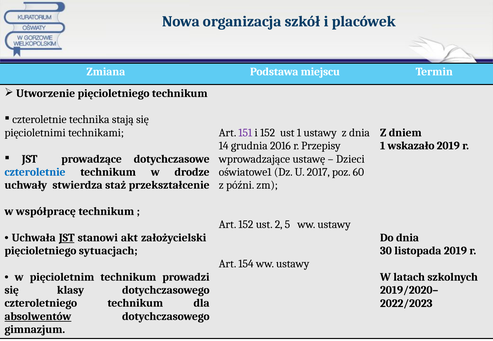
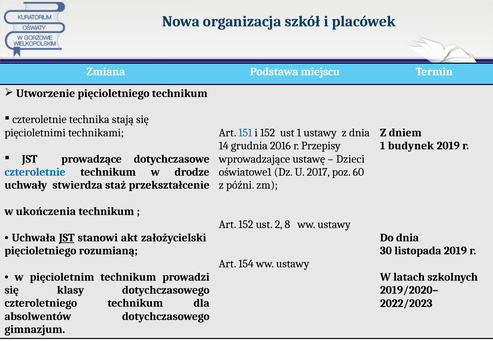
151 colour: purple -> blue (245, 133)
wskazało: wskazało -> budynek (411, 146)
współpracę: współpracę -> ukończenia (46, 212)
5: 5 -> 8 (287, 225)
sytuacjach: sytuacjach -> rozumianą (108, 251)
absolwentów underline: present -> none (38, 317)
